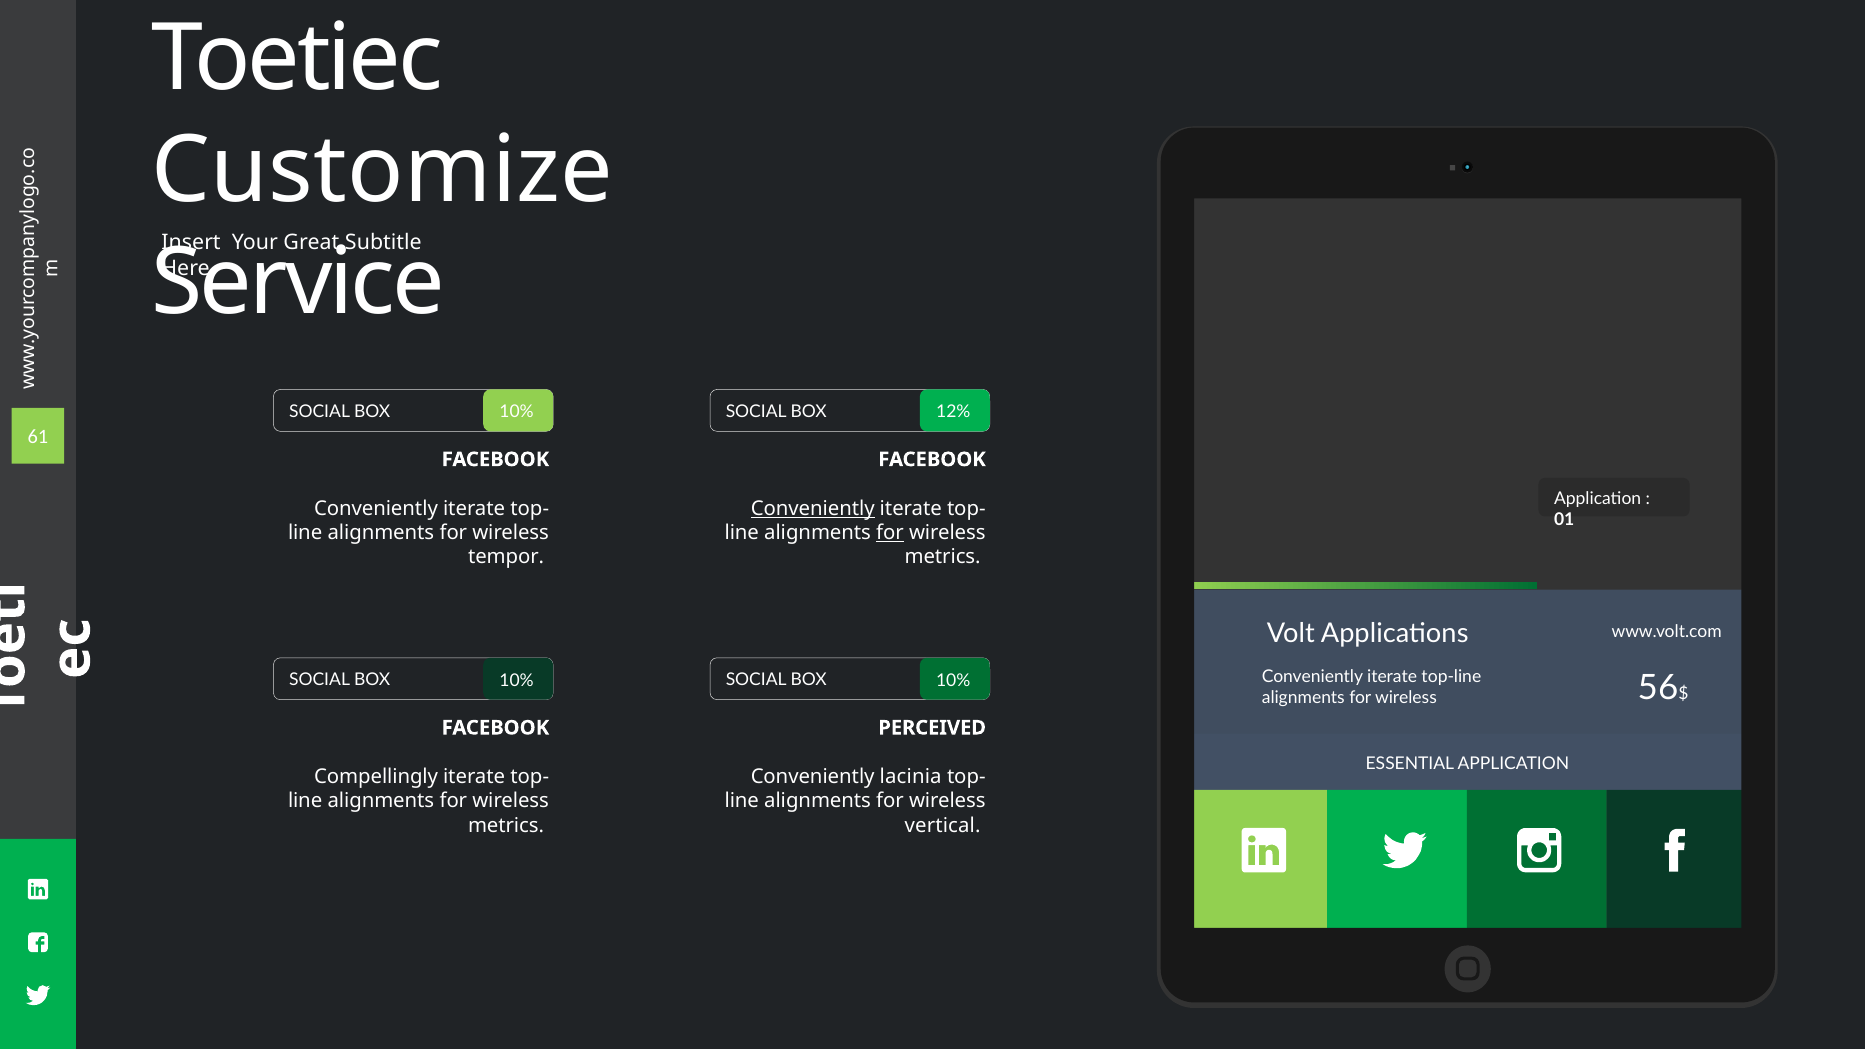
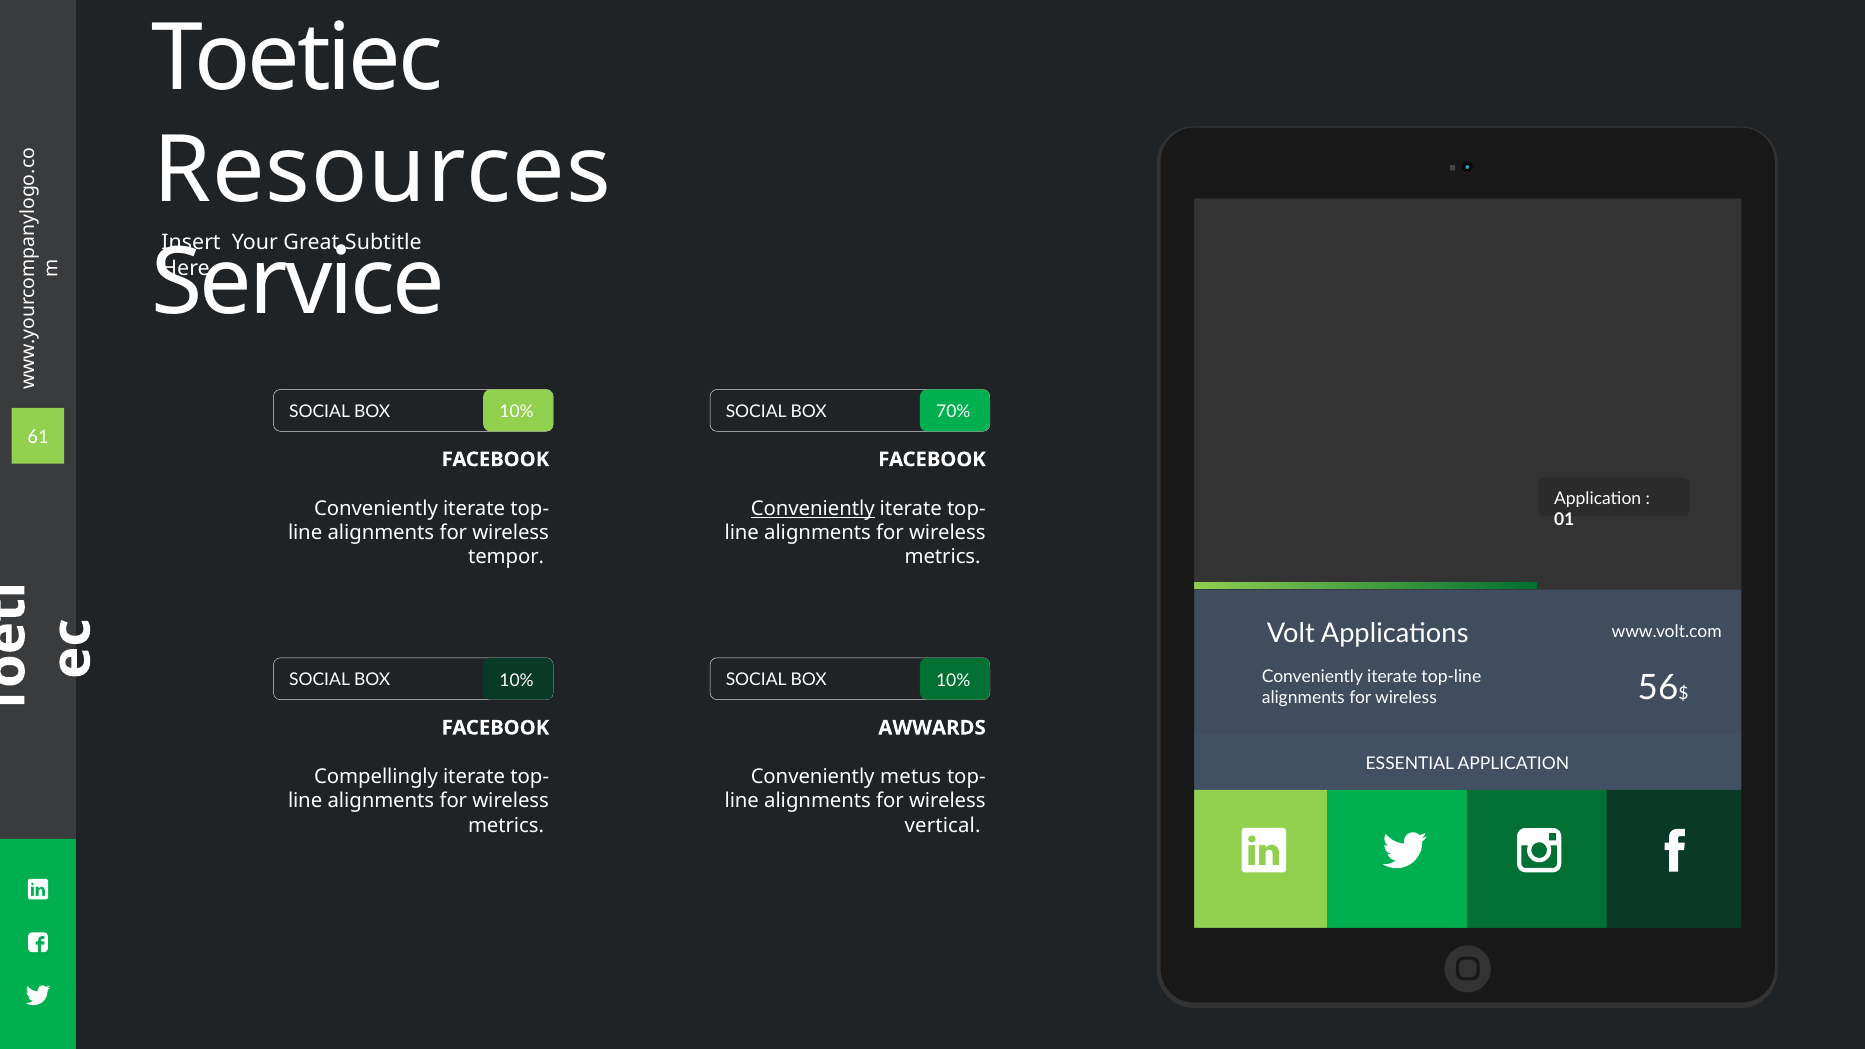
Customize: Customize -> Resources (382, 171)
12%: 12% -> 70% (953, 412)
for underline: present -> none (890, 533)
PERCEIVED: PERCEIVED -> AWWARDS (932, 728)
lacinia: lacinia -> metus (911, 777)
